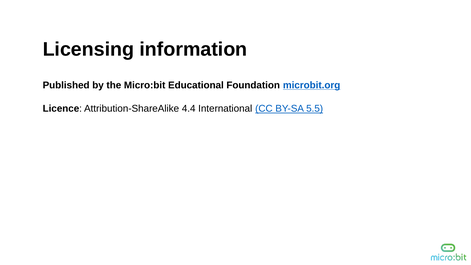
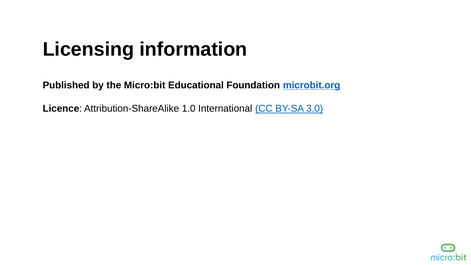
4.4: 4.4 -> 1.0 (189, 109)
5.5: 5.5 -> 3.0 (315, 109)
